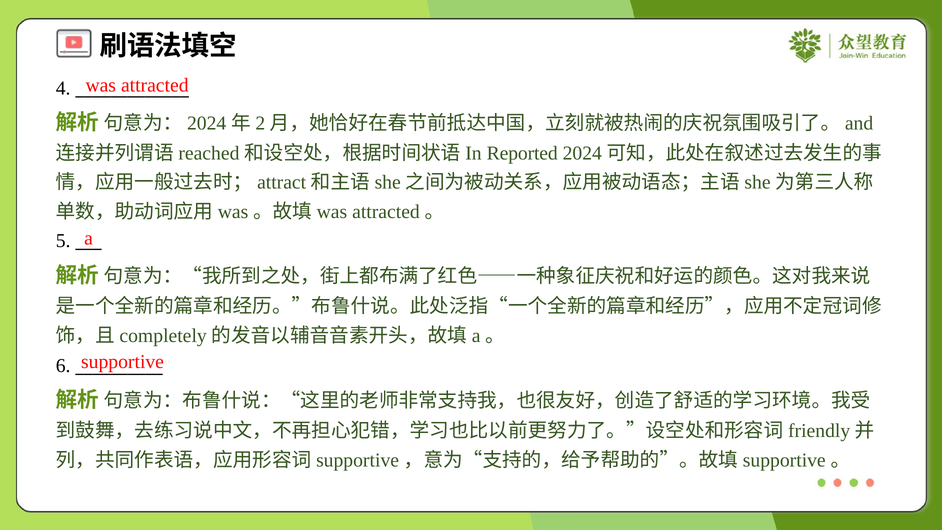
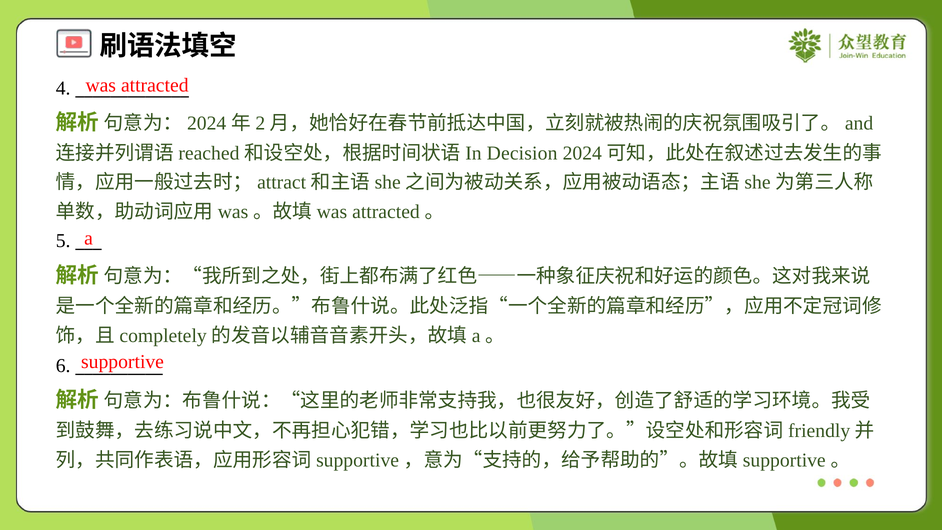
Reported: Reported -> Decision (522, 153)
